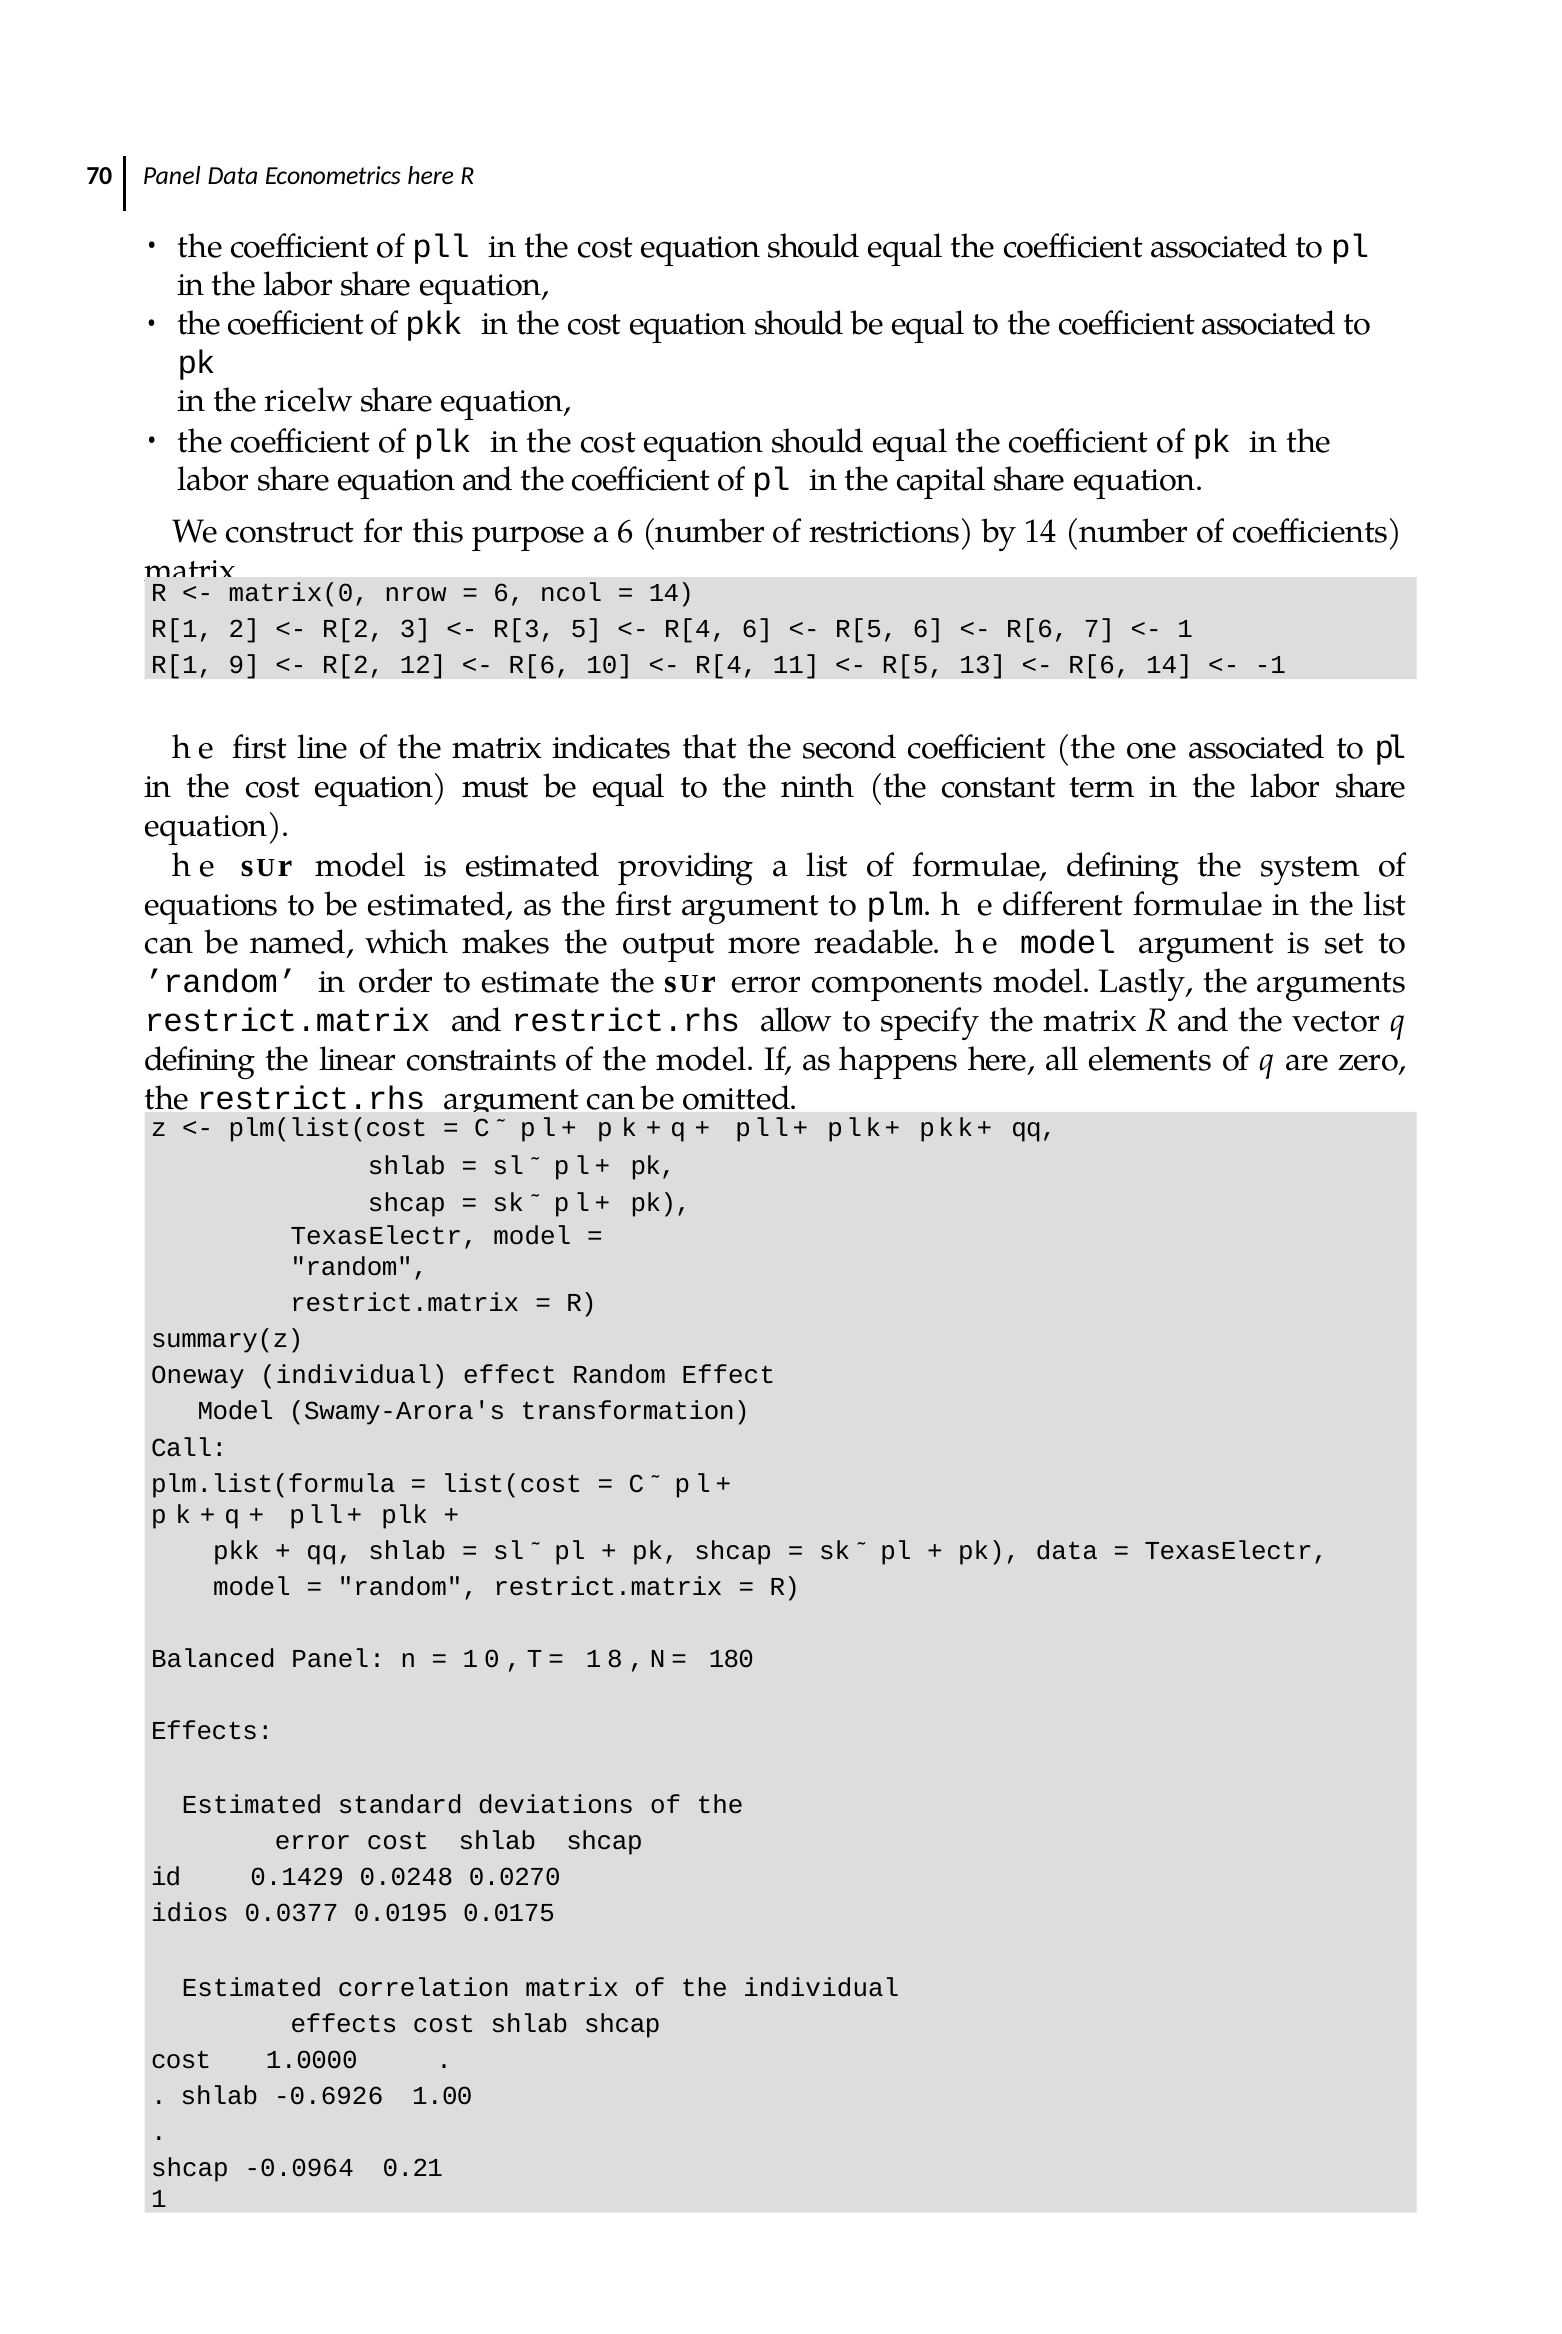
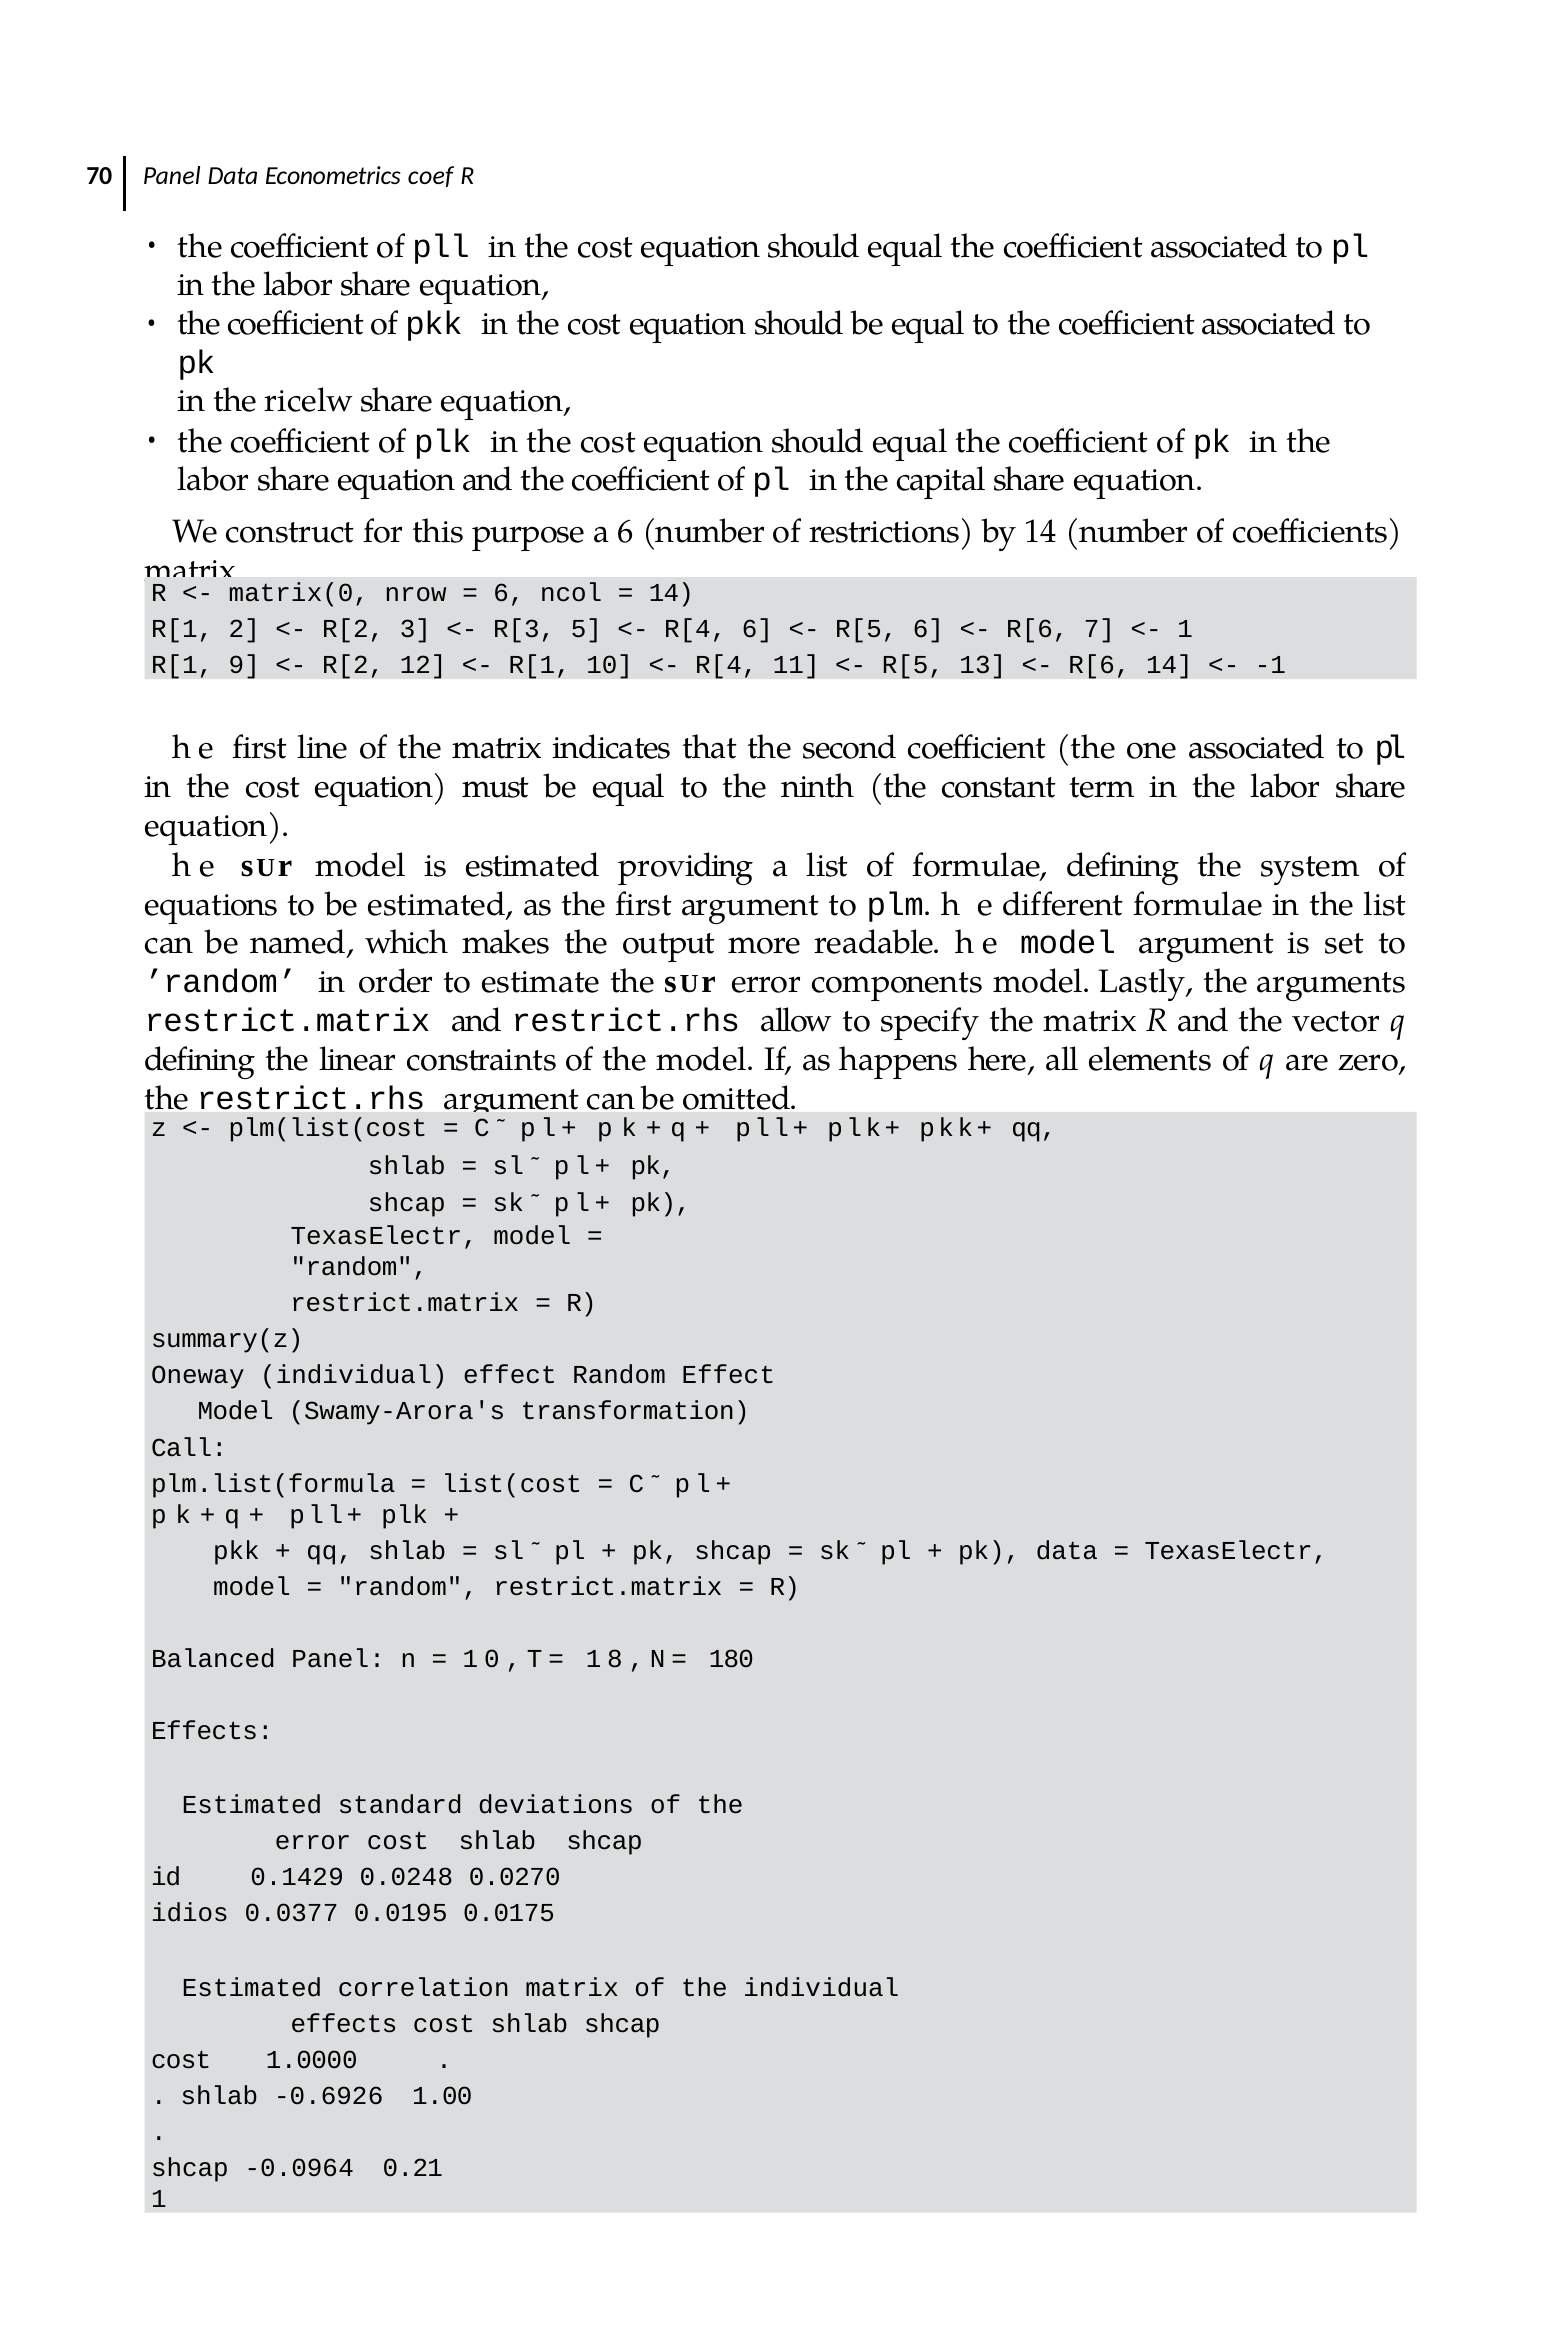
Econometrics here: here -> coef (431, 176)
R[6: R[6 -> R[1 (540, 665)
